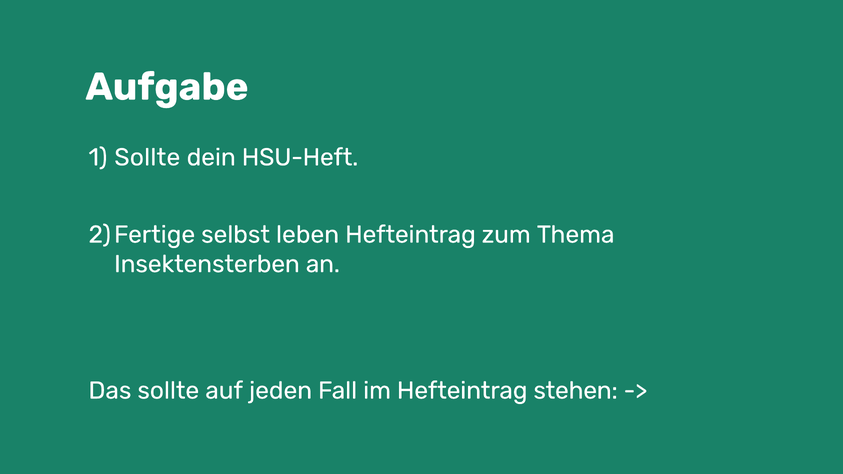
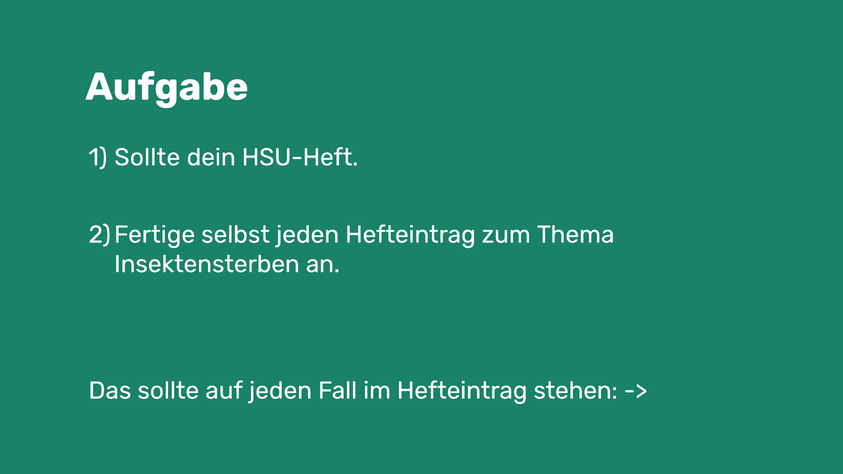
selbst leben: leben -> jeden (308, 235)
